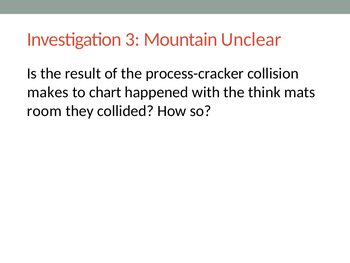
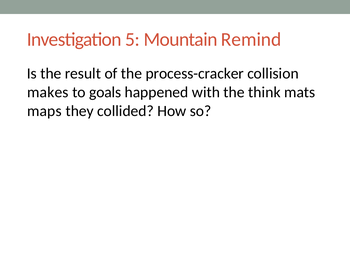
3: 3 -> 5 (132, 39)
Unclear: Unclear -> Remind (251, 39)
chart: chart -> goals (105, 92)
room: room -> maps (44, 111)
